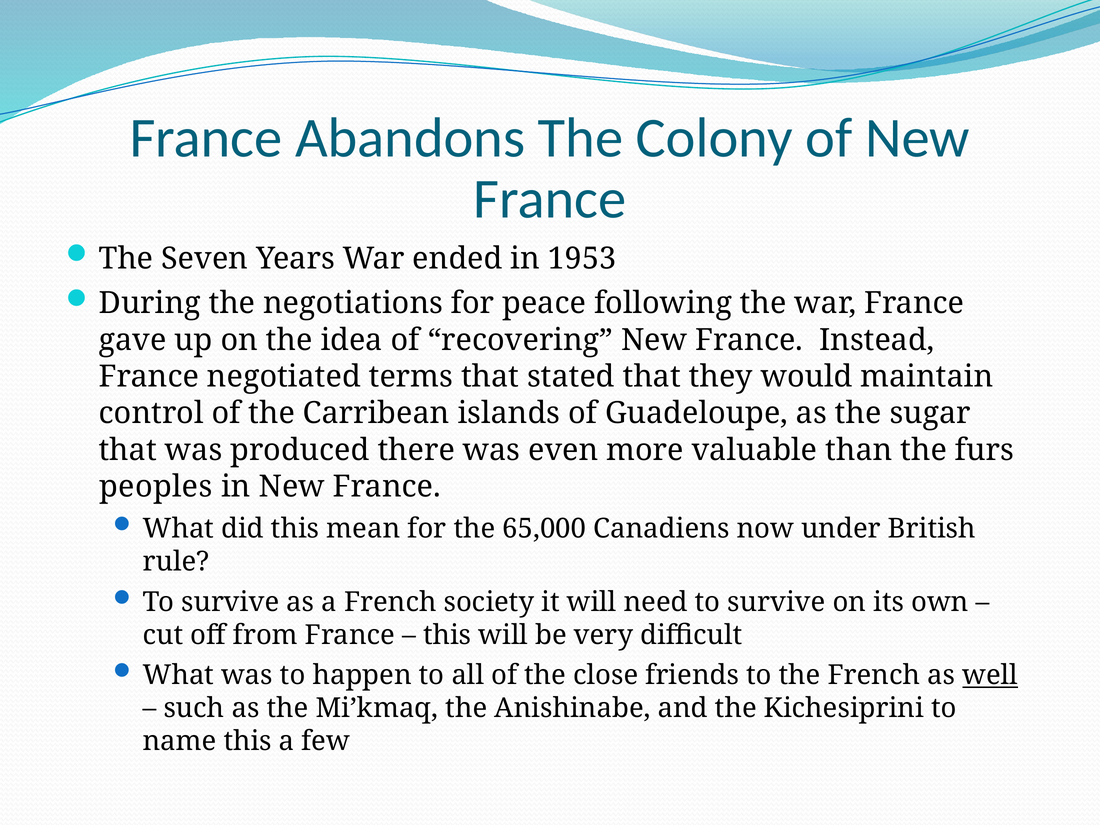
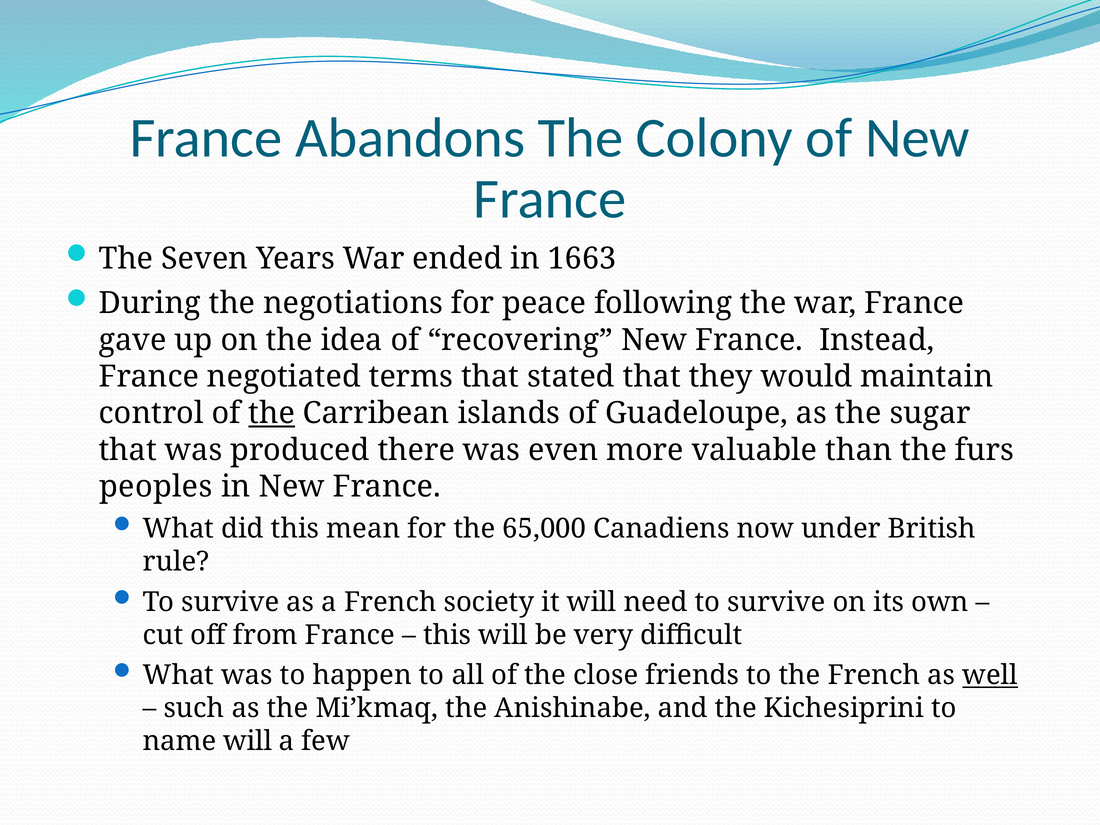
1953: 1953 -> 1663 (582, 259)
the underline: none -> present (272, 413)
name this: this -> will (248, 741)
